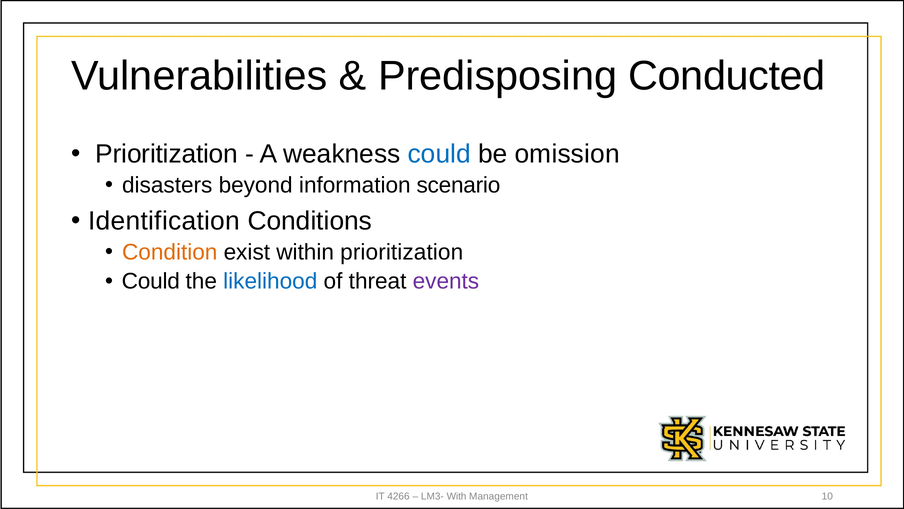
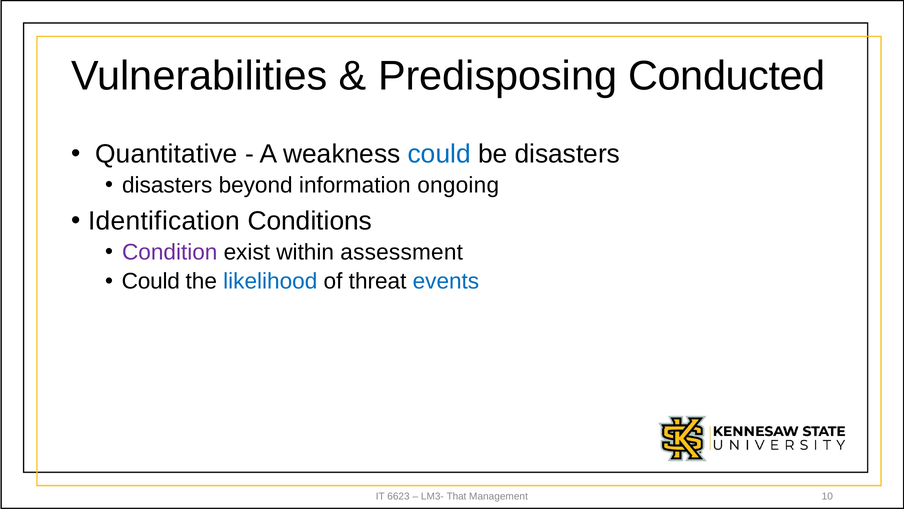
Prioritization: Prioritization -> Quantitative (167, 154)
be omission: omission -> disasters (567, 154)
scenario: scenario -> ongoing (458, 185)
Condition colour: orange -> purple (170, 252)
within prioritization: prioritization -> assessment (402, 252)
events colour: purple -> blue (446, 281)
4266: 4266 -> 6623 (398, 496)
With: With -> That (457, 496)
